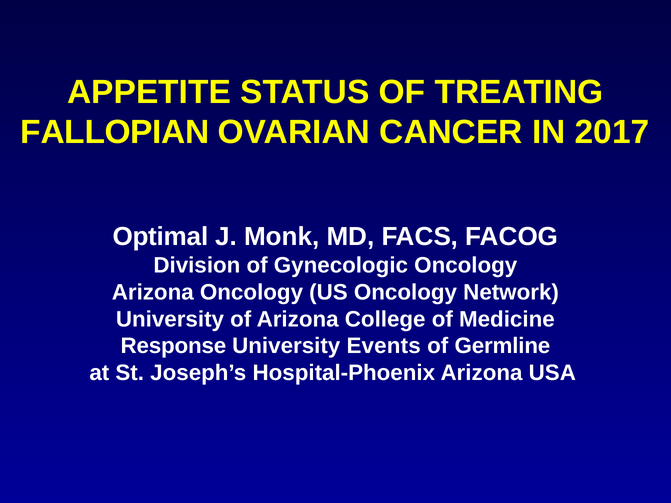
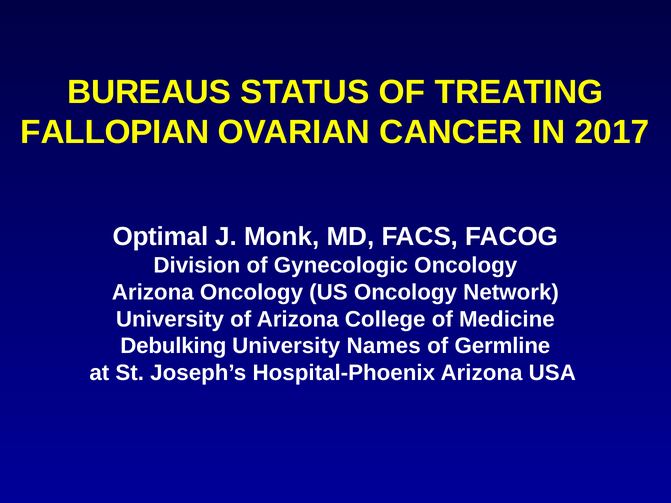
APPETITE: APPETITE -> BUREAUS (149, 92)
Response: Response -> Debulking (173, 346)
Events: Events -> Names (384, 346)
